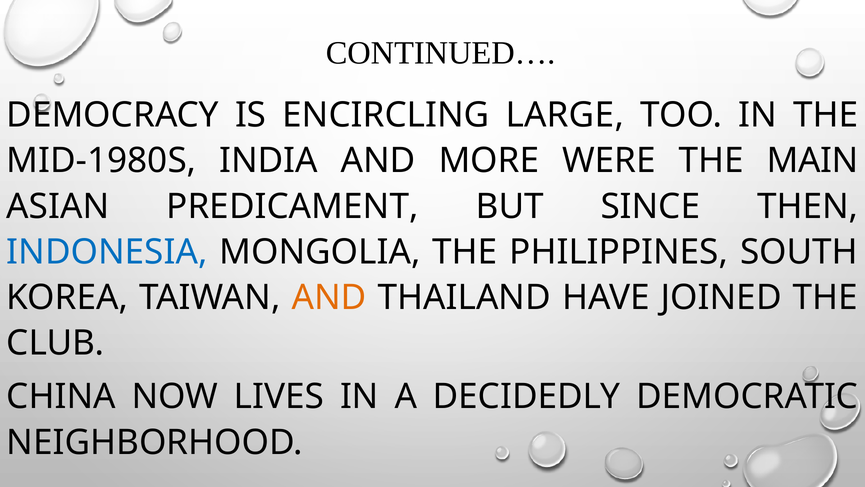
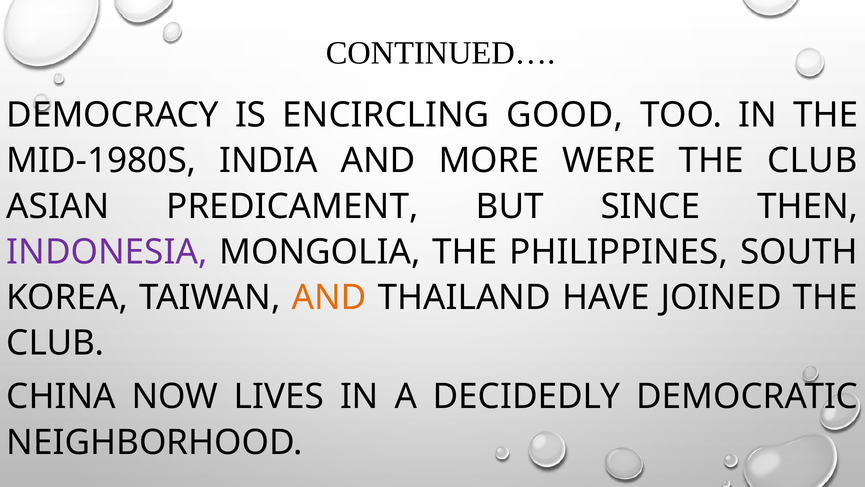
LARGE: LARGE -> GOOD (565, 115)
WERE THE MAIN: MAIN -> CLUB (812, 161)
INDONESIA colour: blue -> purple (107, 252)
